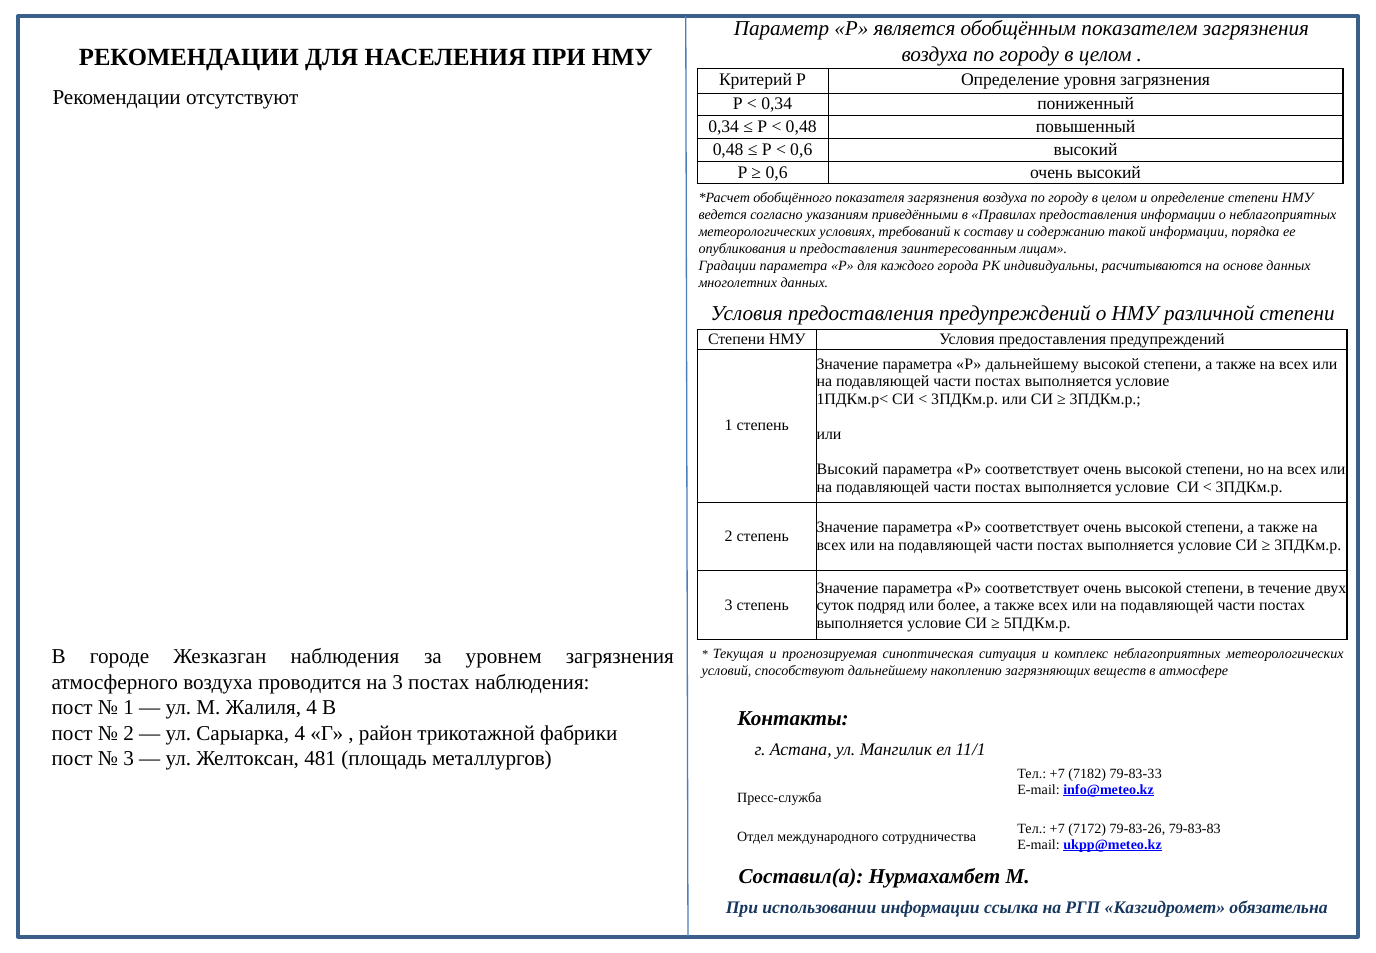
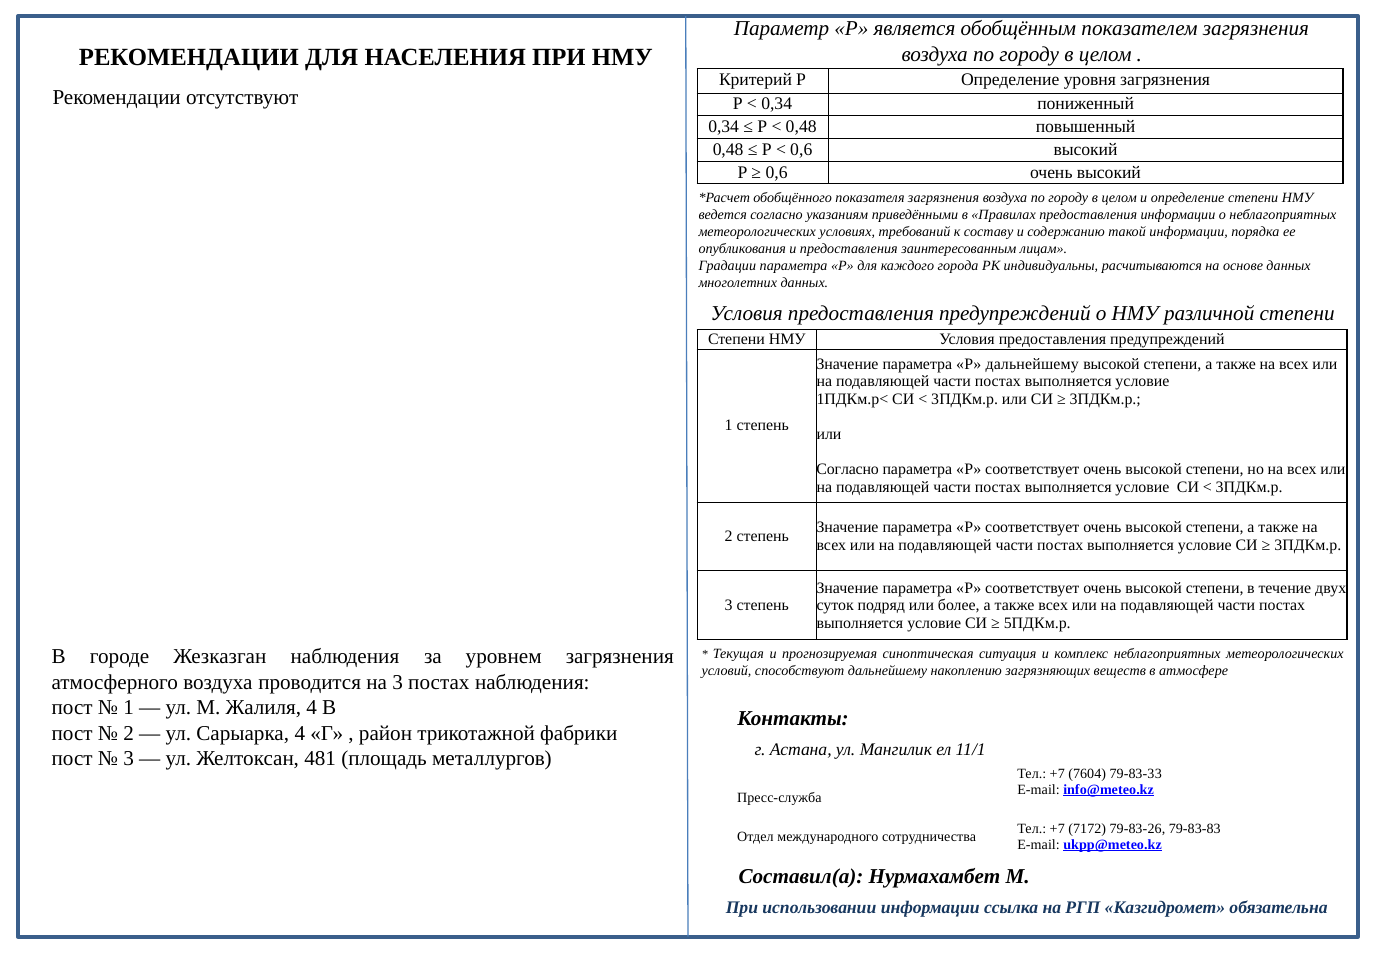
Высокий: Высокий -> Согласно (848, 469)
7182: 7182 -> 7604 (1087, 774)
